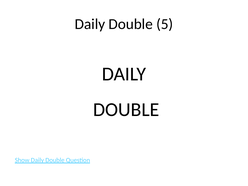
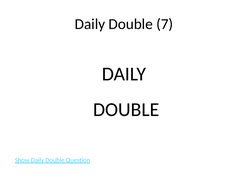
5: 5 -> 7 (165, 24)
